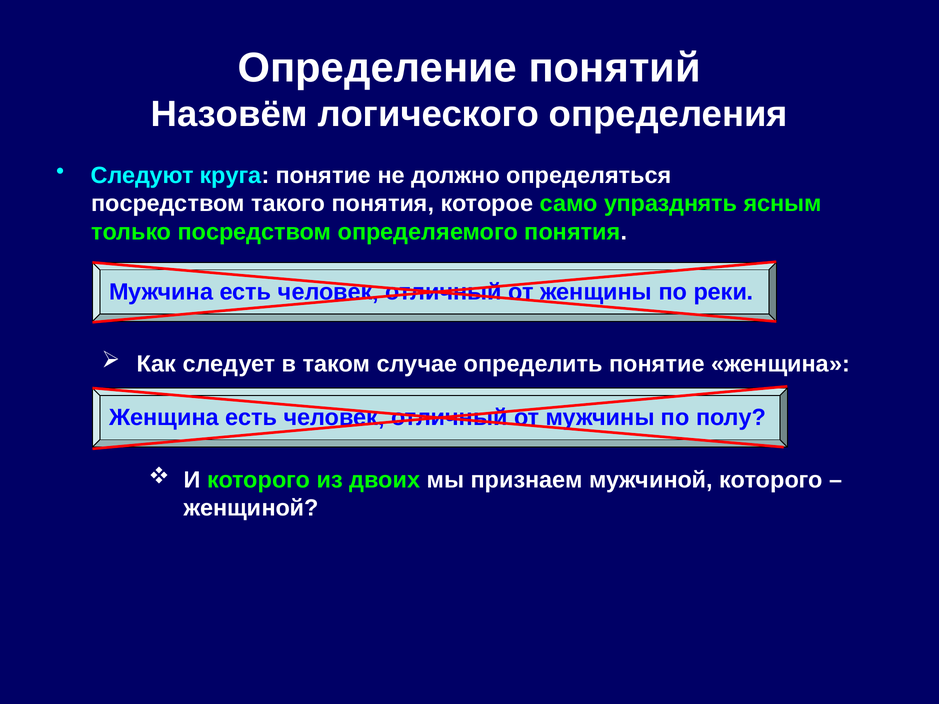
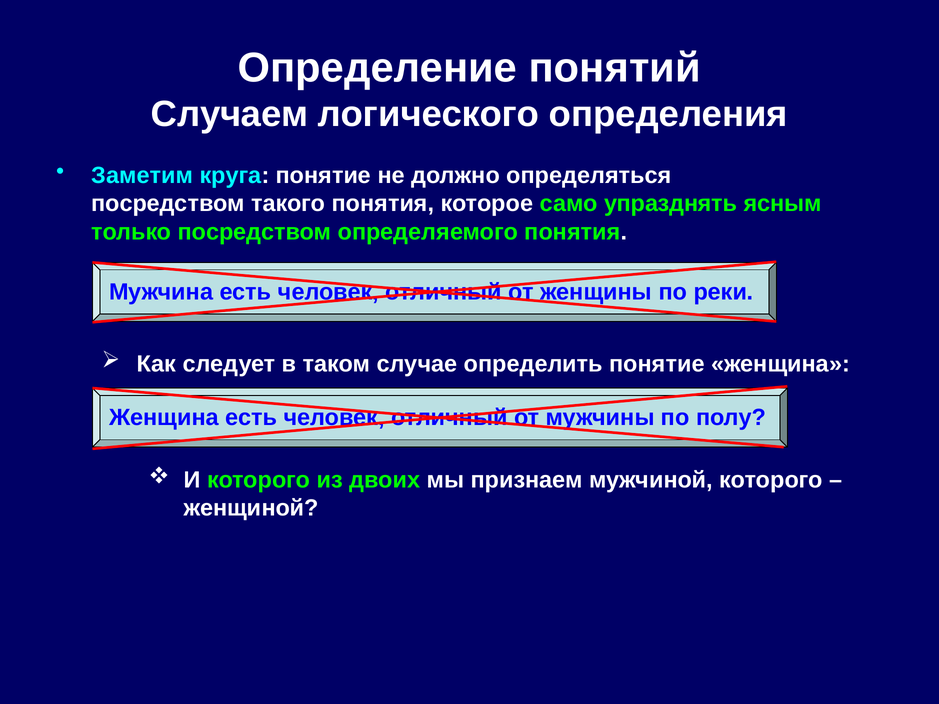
Назовём: Назовём -> Случаем (230, 114)
Следуют: Следуют -> Заметим (142, 176)
